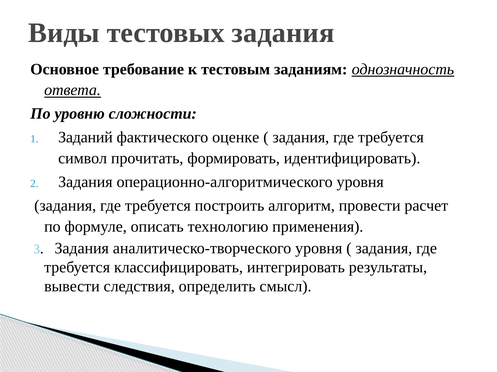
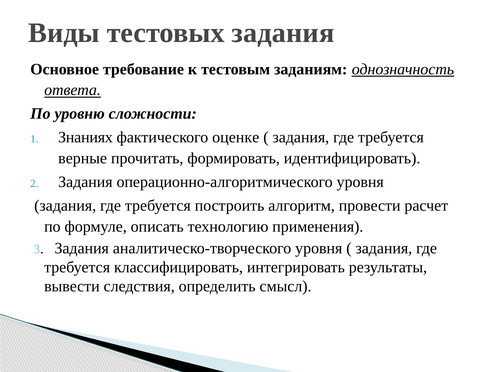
Заданий: Заданий -> Знаниях (85, 138)
символ: символ -> верные (83, 159)
